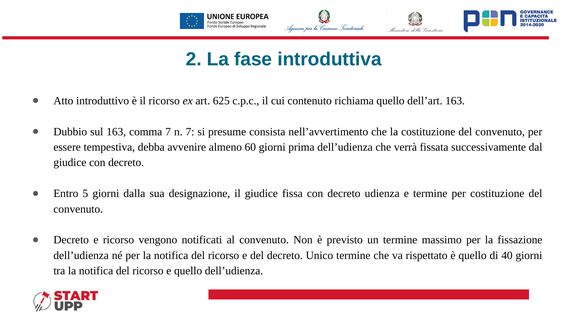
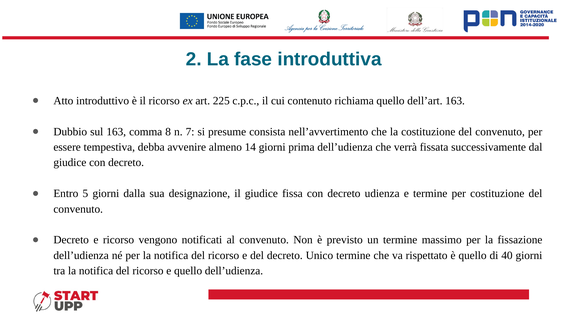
625: 625 -> 225 (221, 101)
comma 7: 7 -> 8 (168, 132)
60: 60 -> 14 (250, 147)
